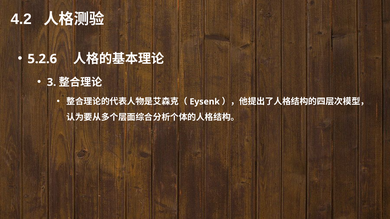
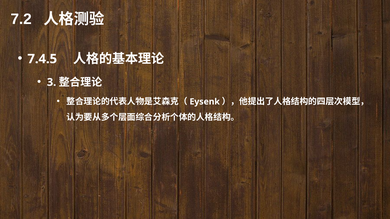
4.2: 4.2 -> 7.2 (21, 19)
5.2.6: 5.2.6 -> 7.4.5 (42, 59)
